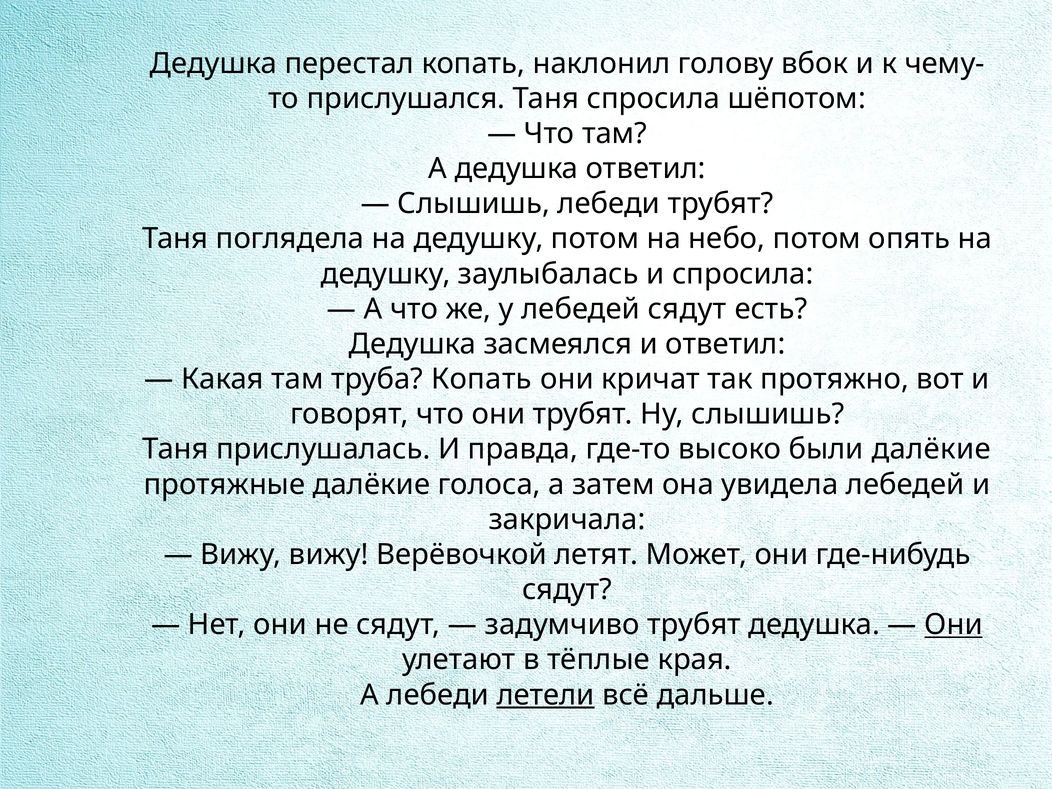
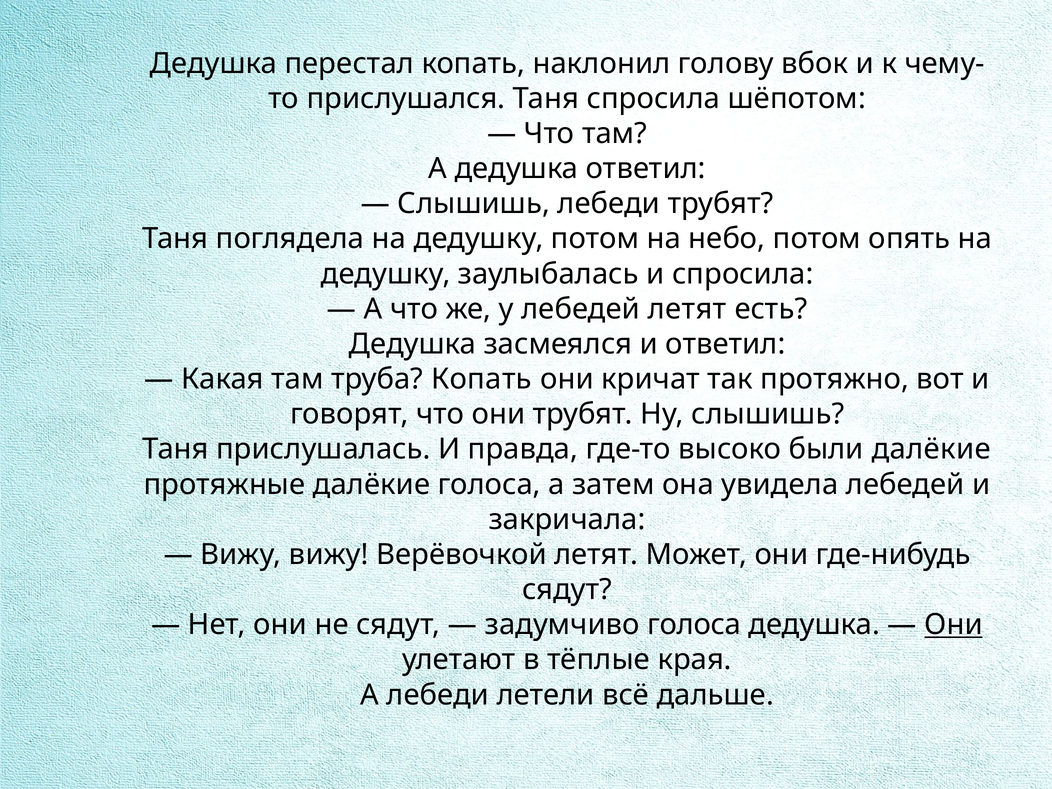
лебедей сядут: сядут -> летят (687, 309)
задумчиво трубят: трубят -> голоса (694, 625)
летели underline: present -> none (546, 695)
